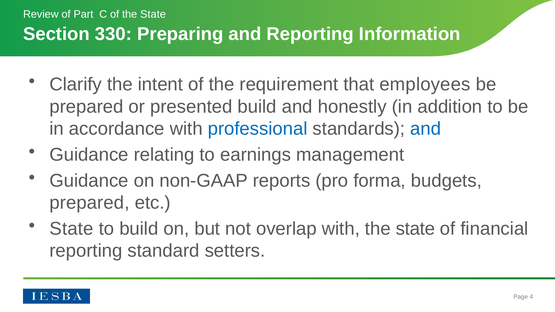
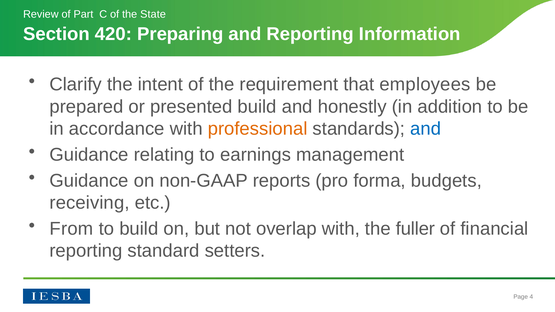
330: 330 -> 420 (113, 34)
professional colour: blue -> orange (258, 129)
prepared: prepared -> receiving (90, 203)
State: State -> From (71, 229)
with the state: state -> fuller (415, 229)
